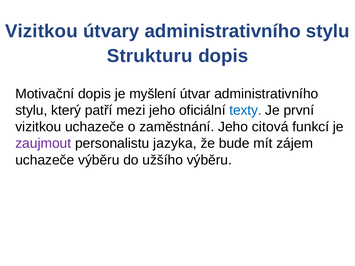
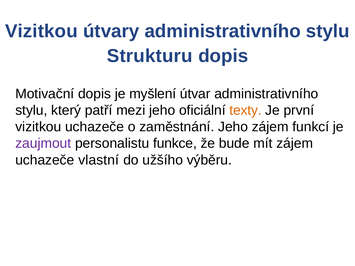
texty colour: blue -> orange (246, 110)
Jeho citová: citová -> zájem (270, 127)
jazyka: jazyka -> funkce (175, 144)
uchazeče výběru: výběru -> vlastní (99, 160)
